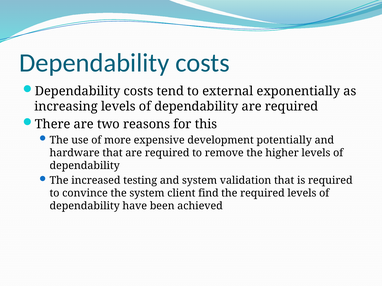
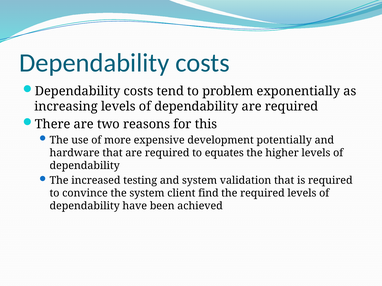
external: external -> problem (228, 91)
remove: remove -> equates (224, 153)
